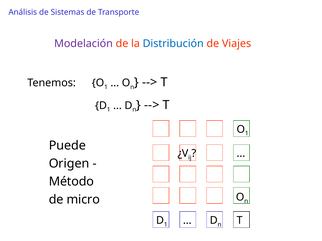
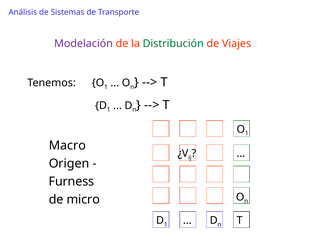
Distribución colour: blue -> green (173, 44)
Puede: Puede -> Macro (67, 146)
Método: Método -> Furness (71, 182)
